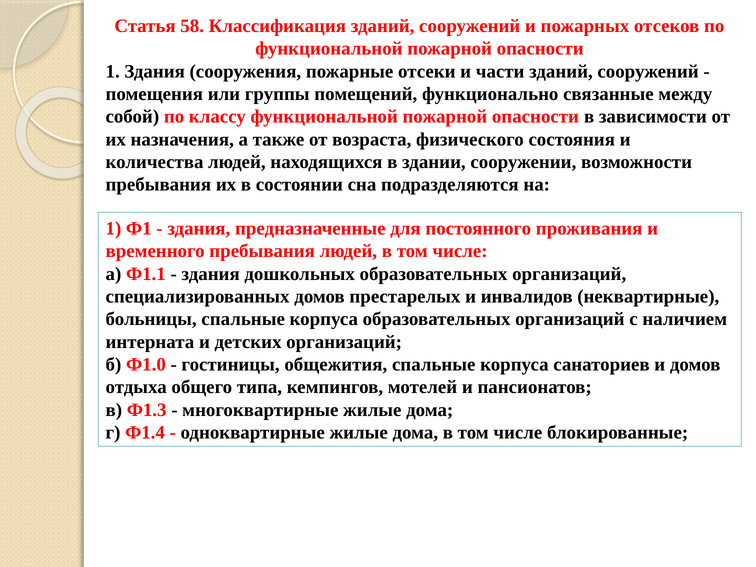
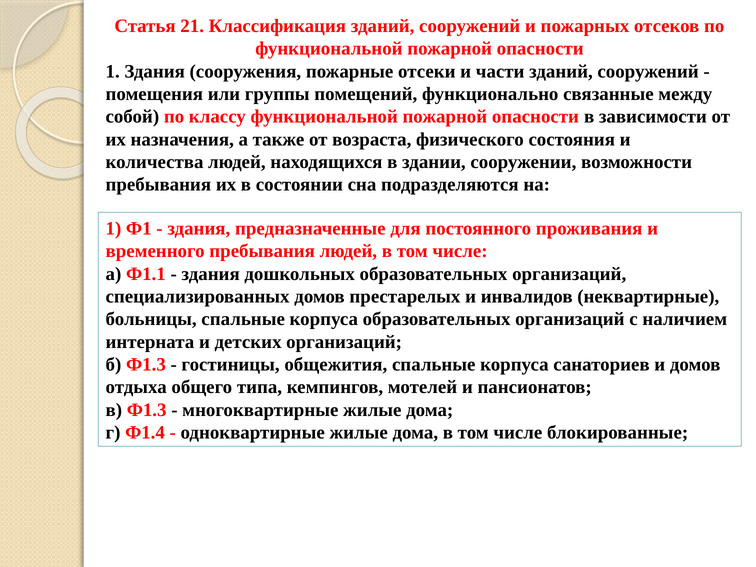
58: 58 -> 21 (192, 26)
б Ф1.0: Ф1.0 -> Ф1.3 (146, 365)
